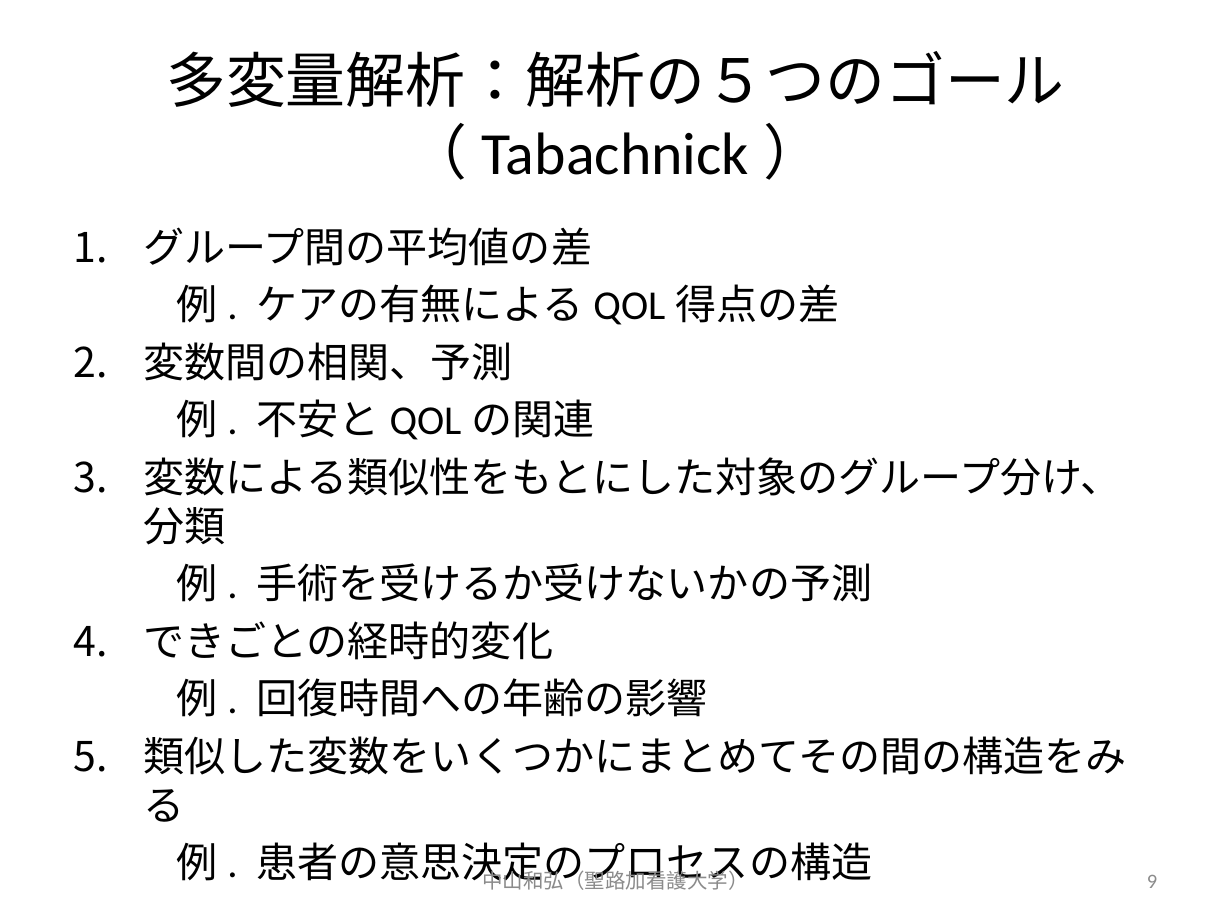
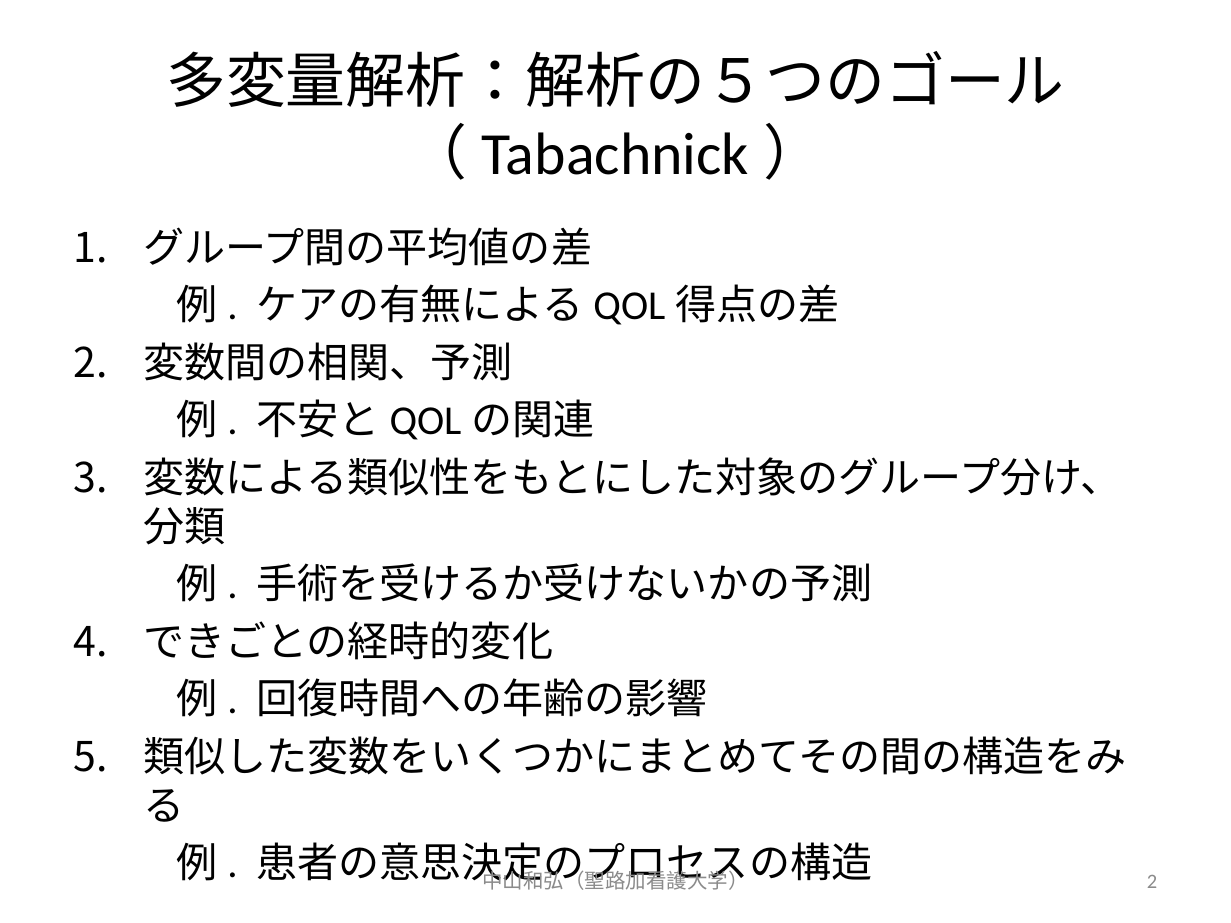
9: 9 -> 2 (1152, 881)
